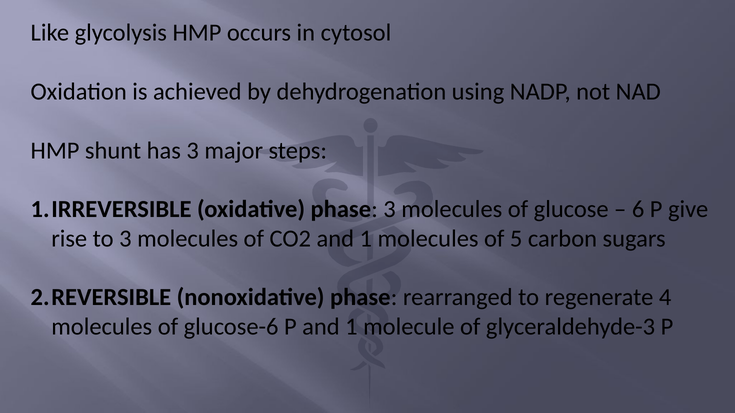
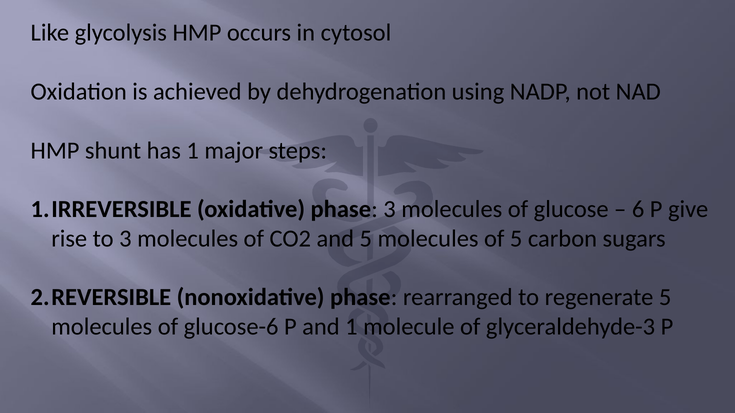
has 3: 3 -> 1 (193, 151)
CO2 and 1: 1 -> 5 (366, 239)
regenerate 4: 4 -> 5 (665, 298)
